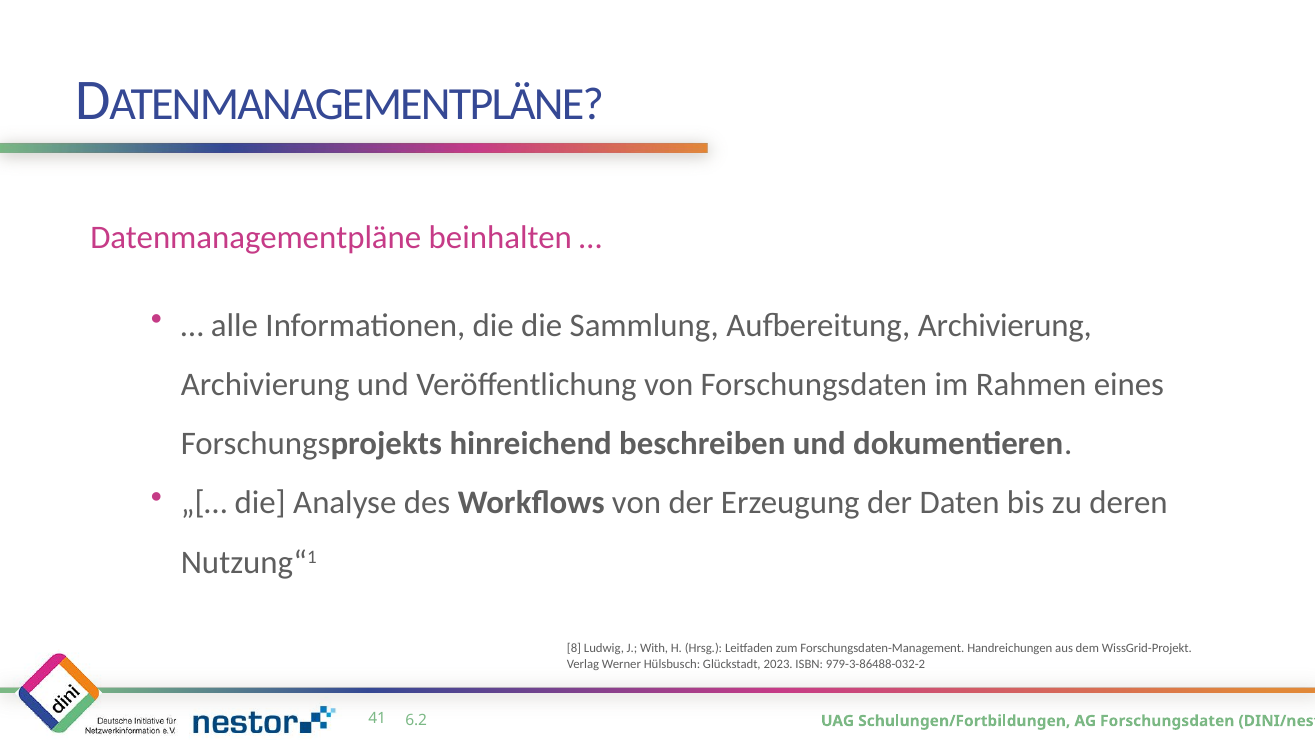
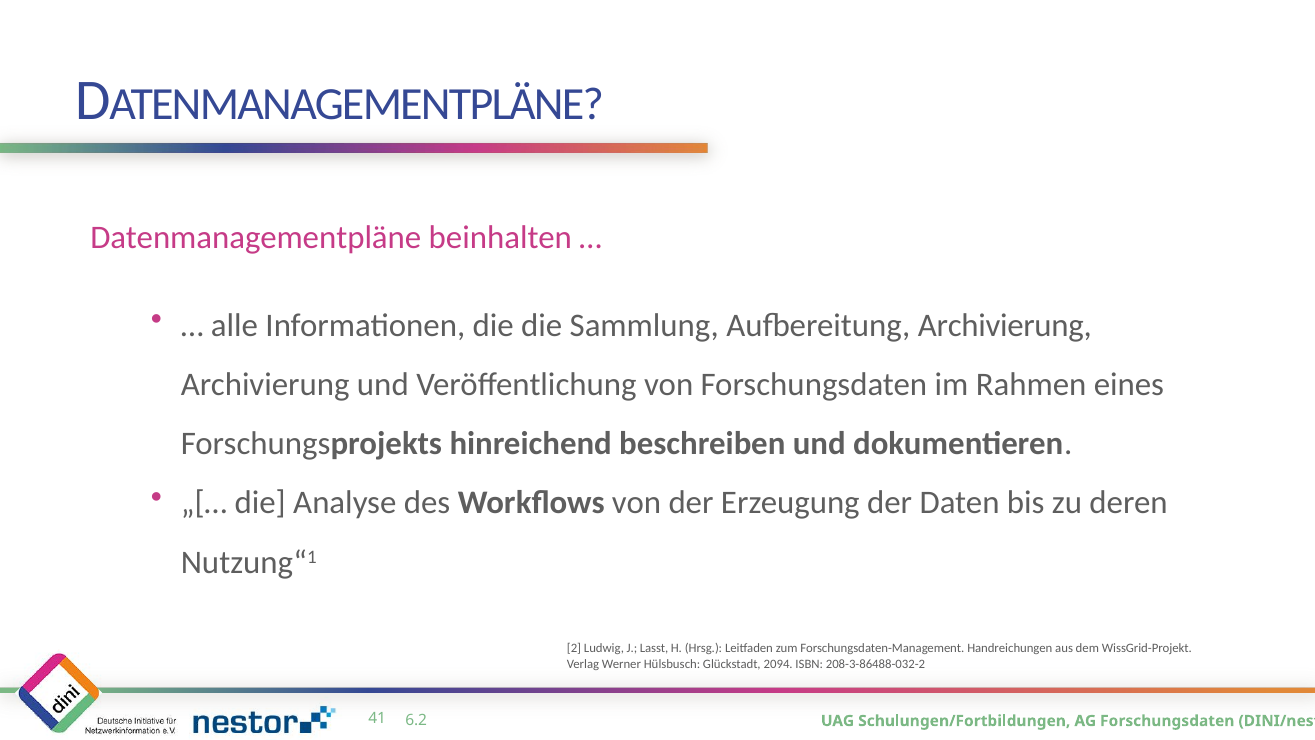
8: 8 -> 2 (574, 648)
With: With -> Lasst (654, 648)
2023: 2023 -> 2094 (778, 664)
979-3-86488-032-2: 979-3-86488-032-2 -> 208-3-86488-032-2 (875, 664)
